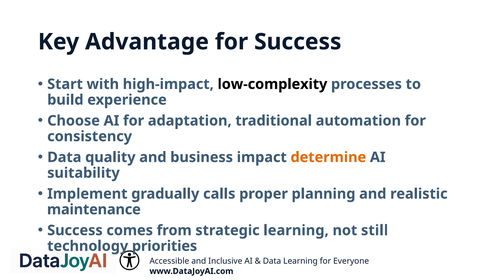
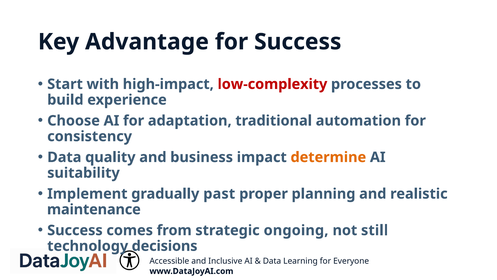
low-complexity colour: black -> red (272, 84)
calls: calls -> past (219, 194)
strategic learning: learning -> ongoing (296, 230)
priorities: priorities -> decisions (165, 246)
